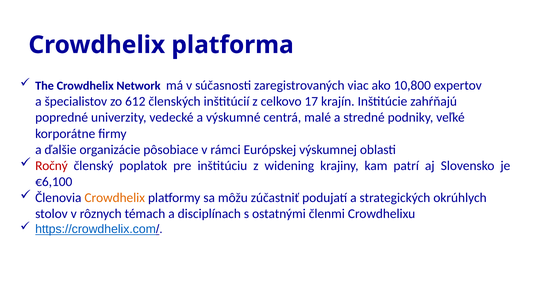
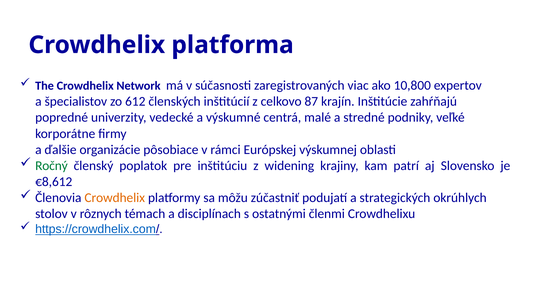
17: 17 -> 87 (311, 101)
Ročný colour: red -> green (51, 165)
€6,100: €6,100 -> €8,612 (54, 181)
